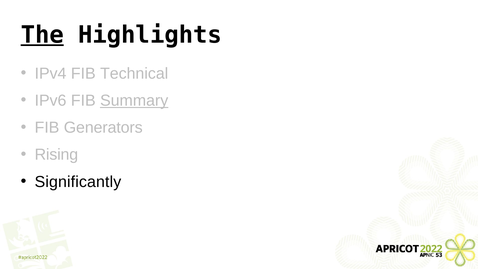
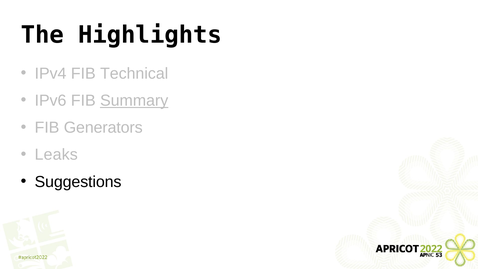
The underline: present -> none (42, 35)
Rising: Rising -> Leaks (56, 155)
Significantly: Significantly -> Suggestions (78, 182)
